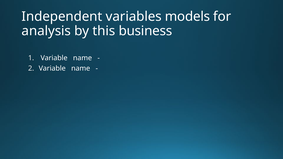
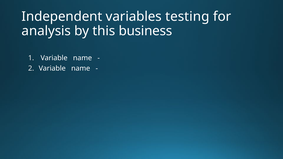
models: models -> testing (187, 17)
